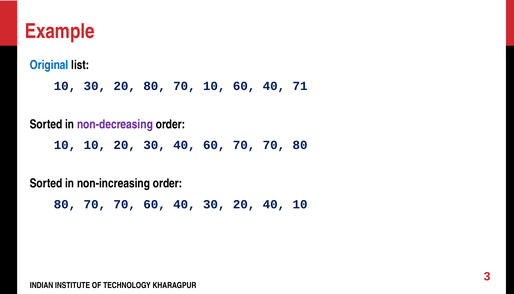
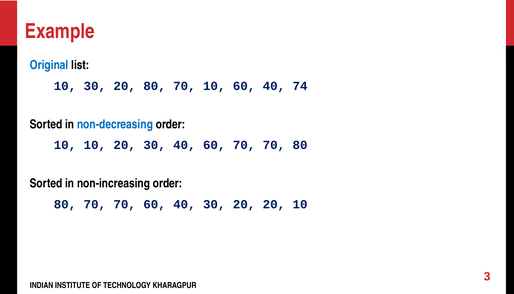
71: 71 -> 74 (300, 86)
non-decreasing colour: purple -> blue (115, 124)
20 40: 40 -> 20 (274, 204)
